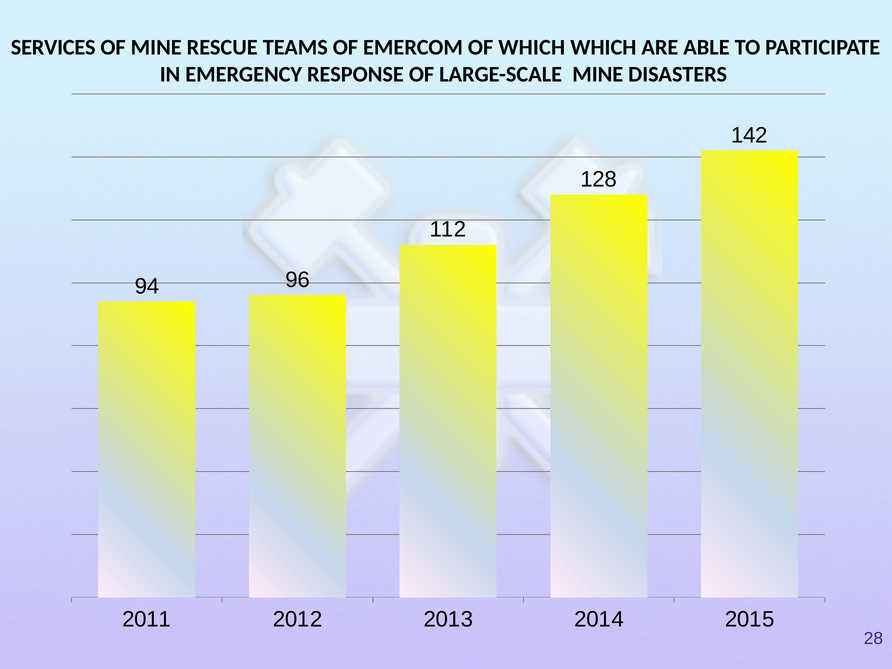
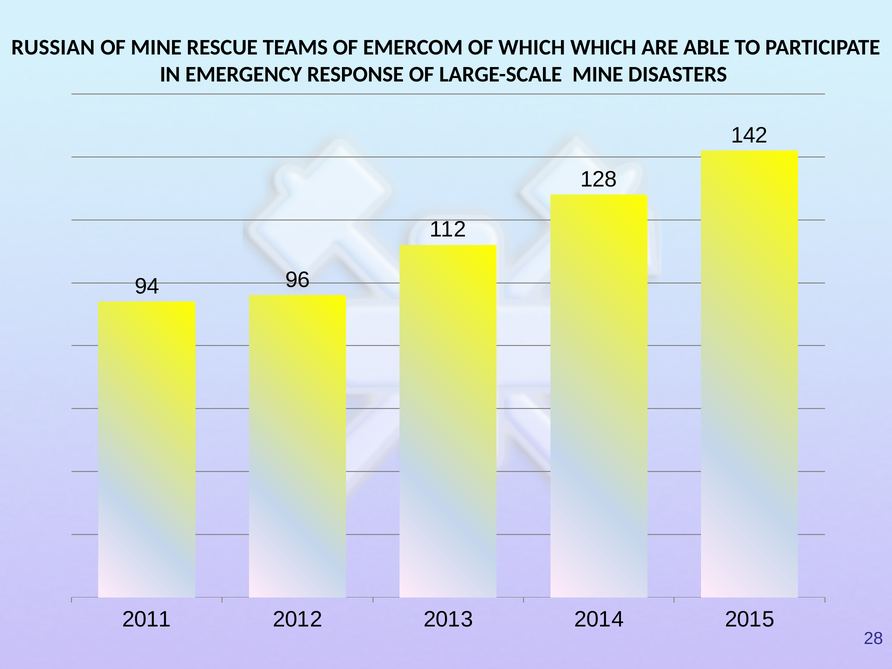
SERVICES: SERVICES -> RUSSIAN (53, 48)
